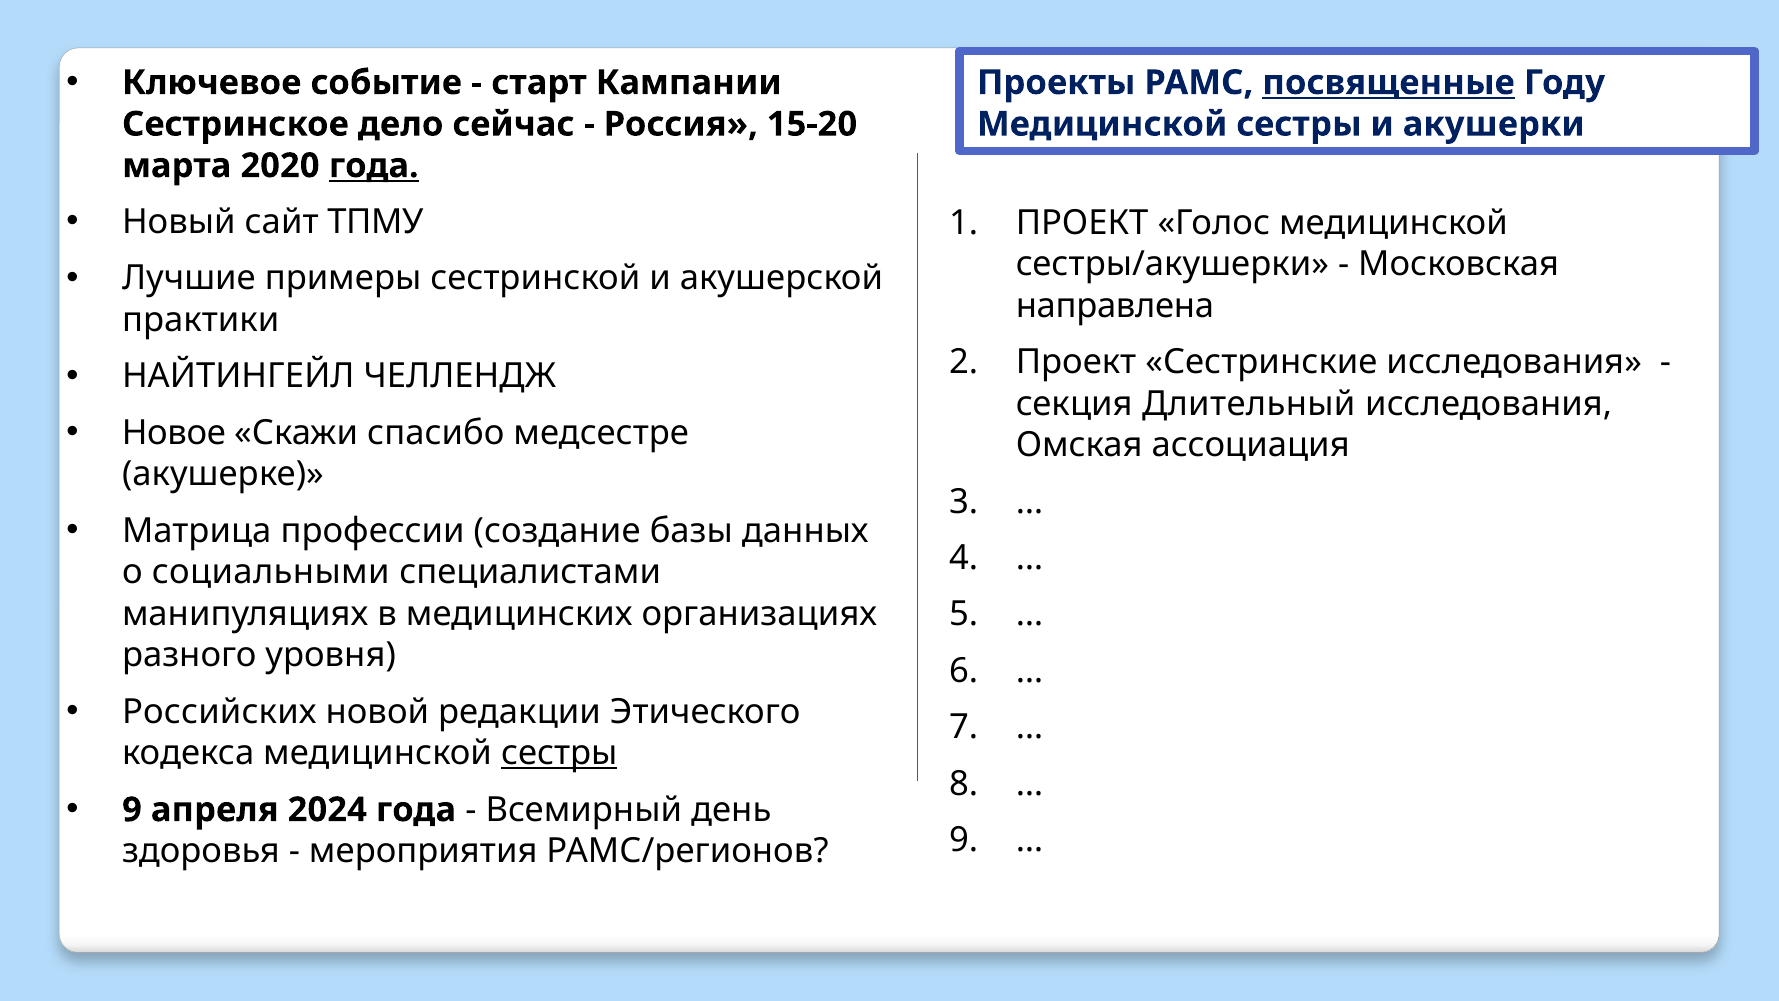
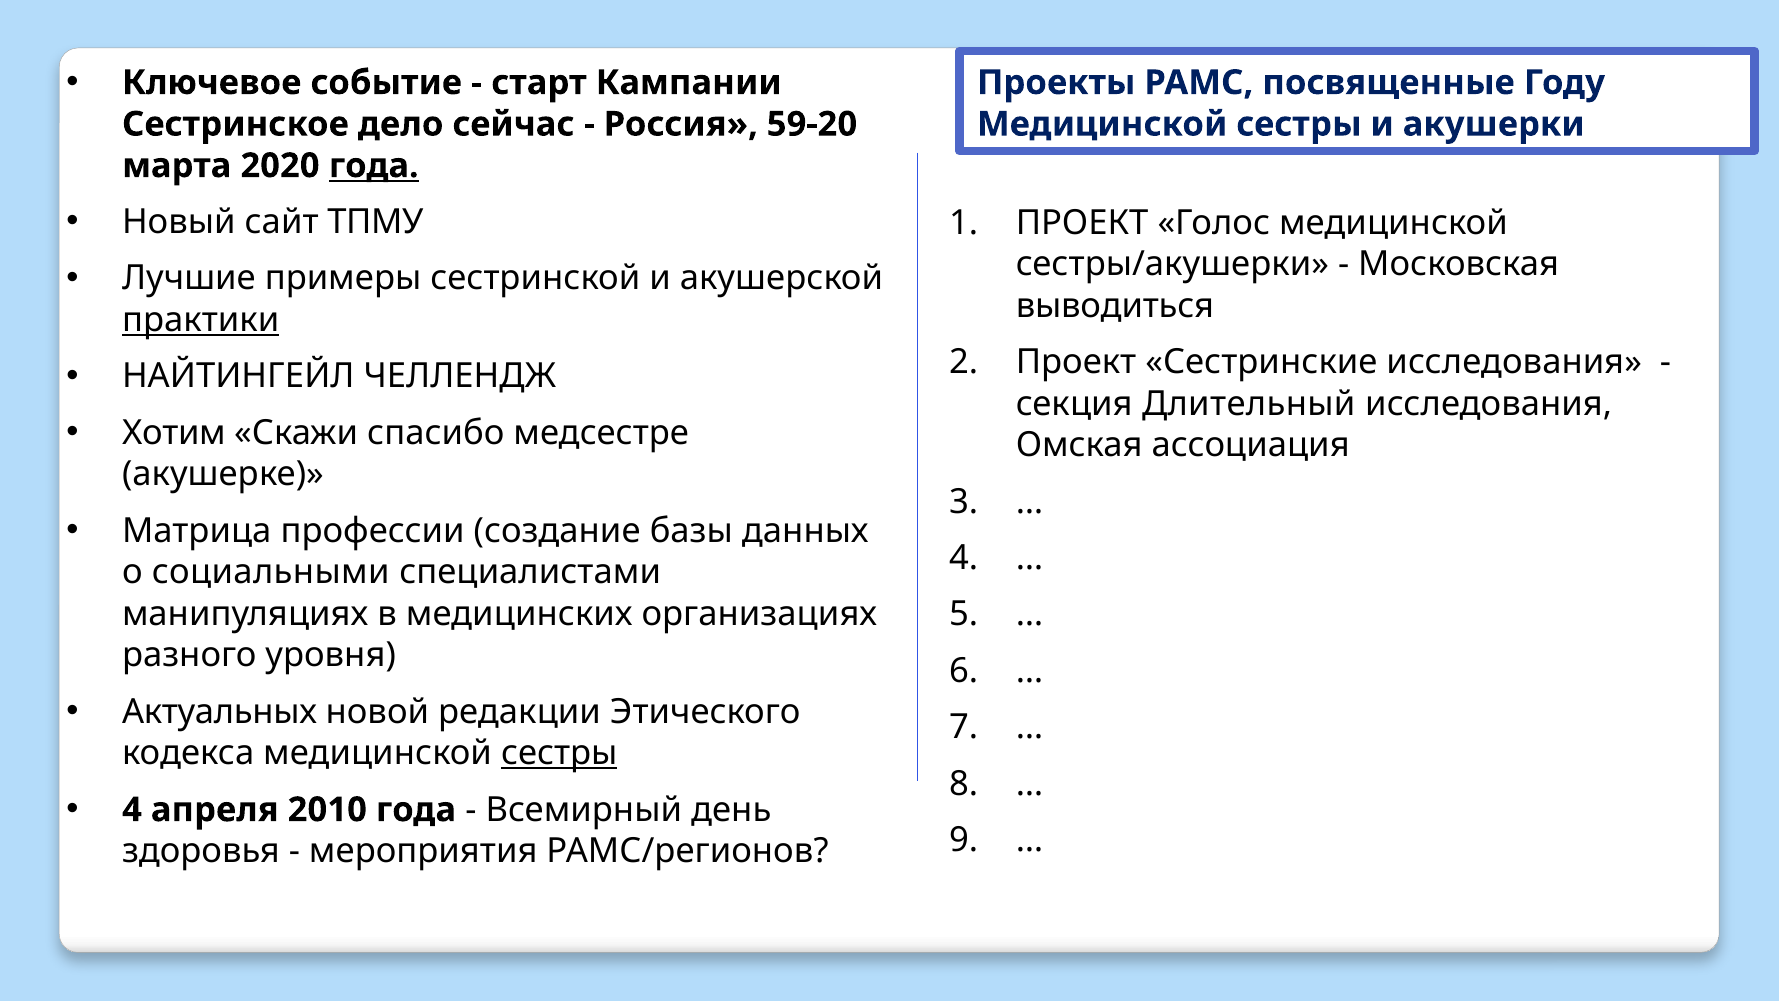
посвященные underline: present -> none (1389, 83)
15-20: 15-20 -> 59-20 (812, 124)
направлена: направлена -> выводиться (1115, 306)
практики underline: none -> present (201, 320)
Новое: Новое -> Хотим (174, 433)
Российских: Российских -> Актуальных (220, 712)
9: 9 -> 4 (132, 810)
2024: 2024 -> 2010 (327, 810)
